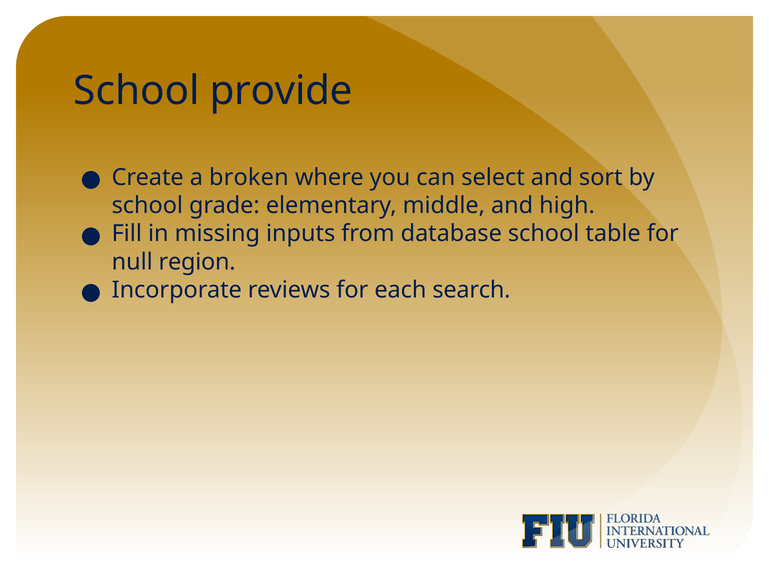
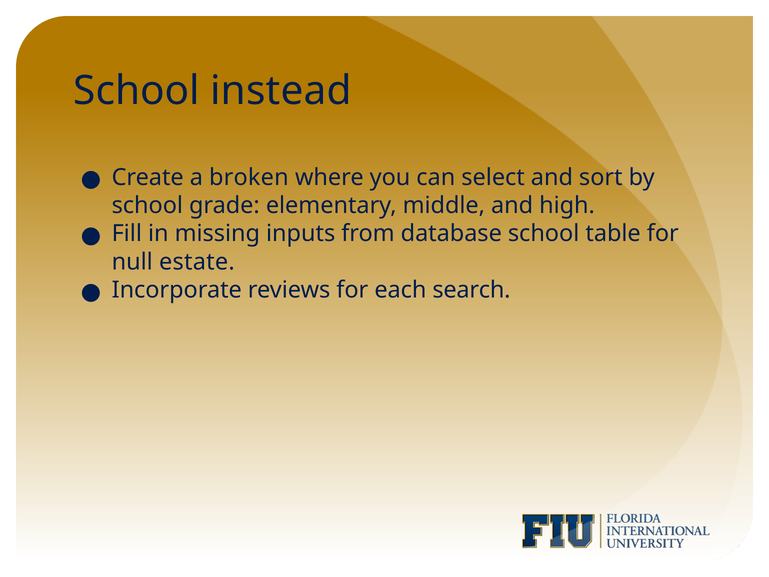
provide: provide -> instead (281, 91)
region: region -> estate (197, 262)
